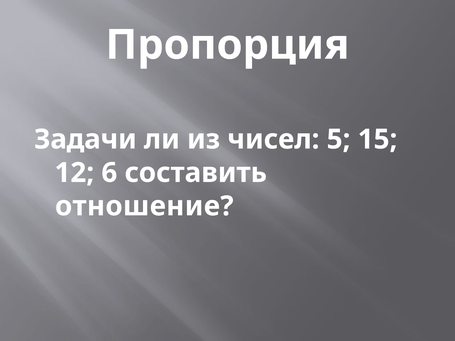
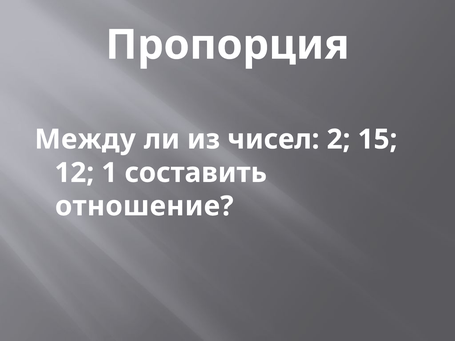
Задачи: Задачи -> Между (85, 139)
5: 5 -> 2 (339, 139)
6: 6 -> 1 (109, 173)
